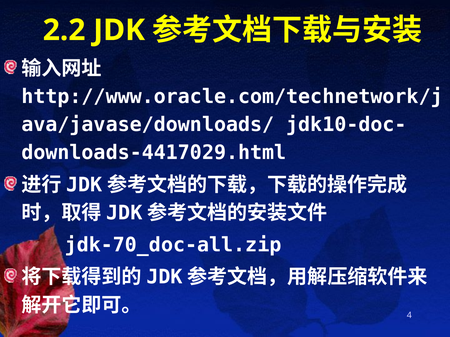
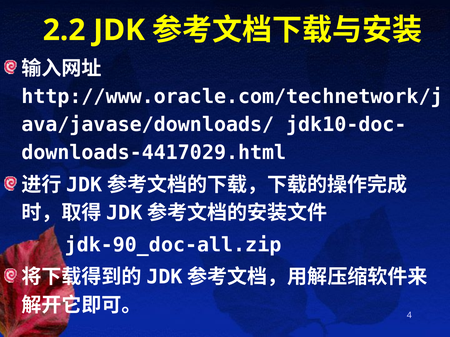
jdk-70_doc-all.zip: jdk-70_doc-all.zip -> jdk-90_doc-all.zip (173, 245)
